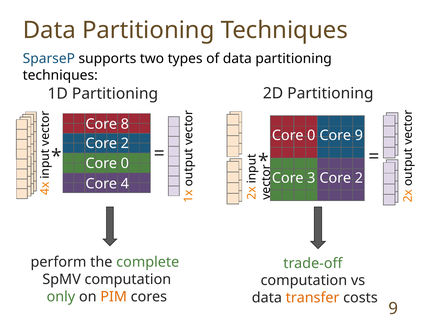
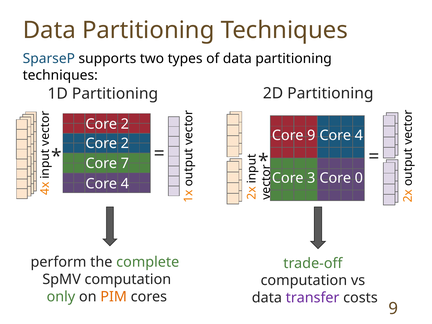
8: 8 -> 2 (125, 124)
0: 0 -> 9 (311, 135)
9: 9 -> 4 (359, 135)
0: 0 -> 7 (125, 163)
3 Core 2: 2 -> 0 (359, 178)
transfer colour: orange -> purple (313, 298)
